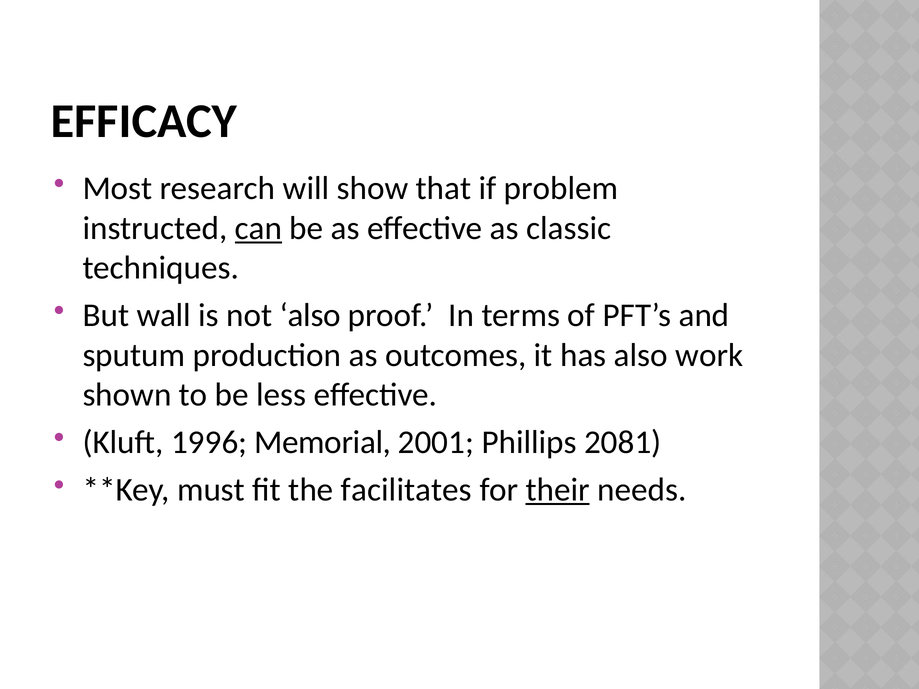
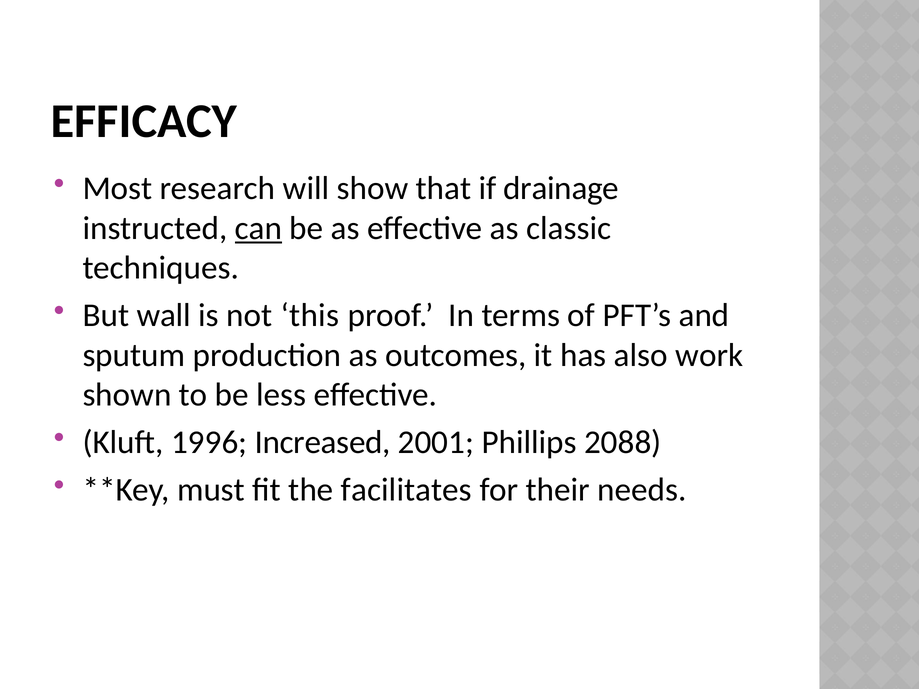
problem: problem -> drainage (561, 189)
not also: also -> this (310, 316)
Memorial: Memorial -> Increased (323, 443)
2081: 2081 -> 2088 (623, 443)
their underline: present -> none (558, 490)
